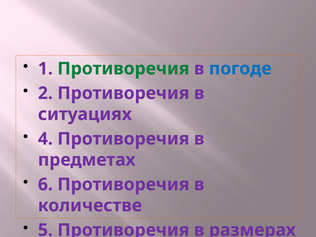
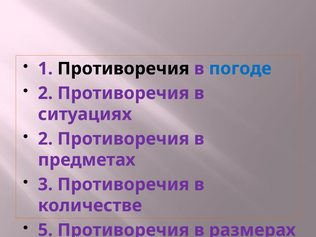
Противоречия colour: green -> black (123, 69)
4: 4 -> 2 (45, 139)
6: 6 -> 3 (45, 184)
